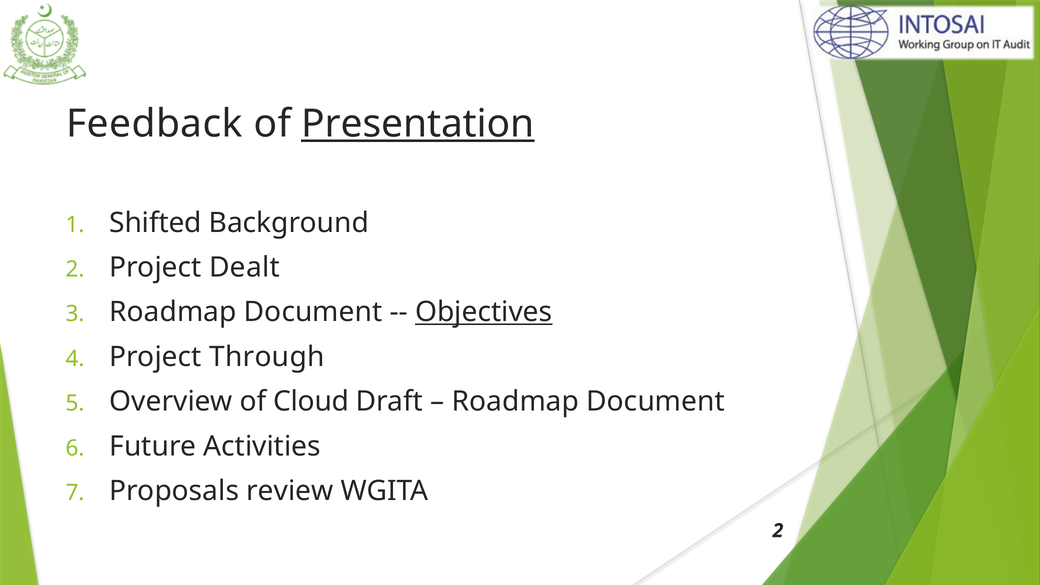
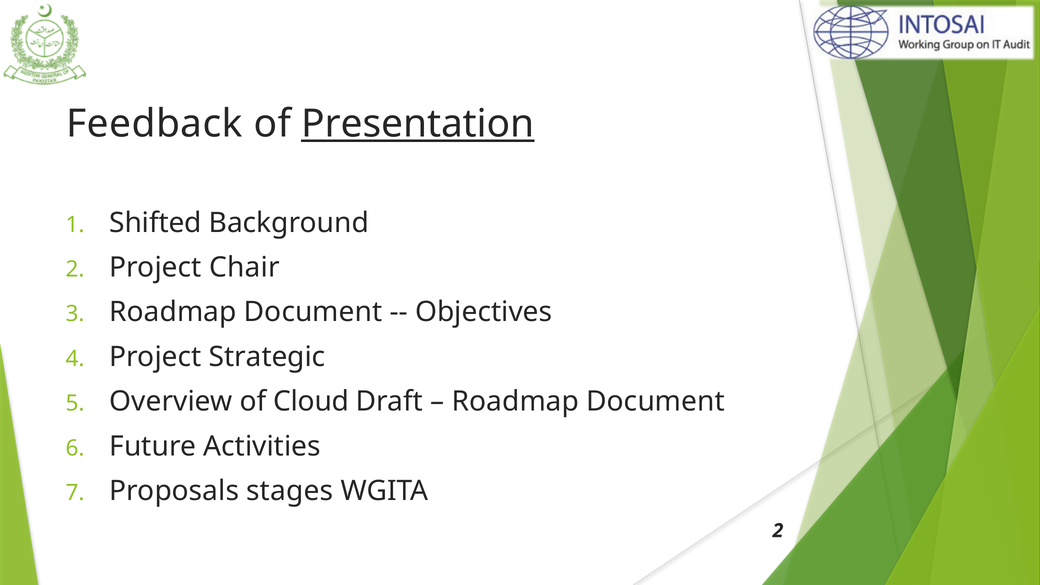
Dealt: Dealt -> Chair (245, 267)
Objectives underline: present -> none (484, 312)
Through: Through -> Strategic (267, 357)
review: review -> stages (290, 491)
